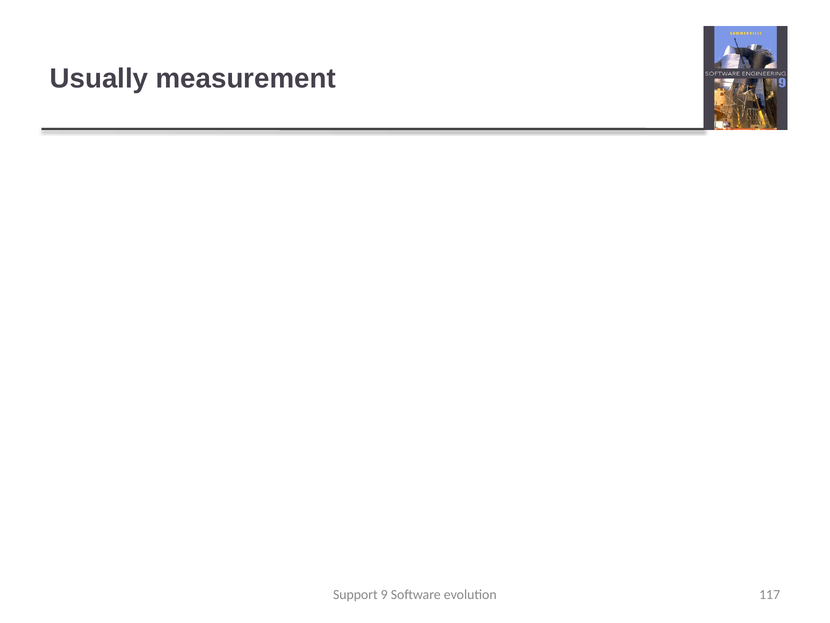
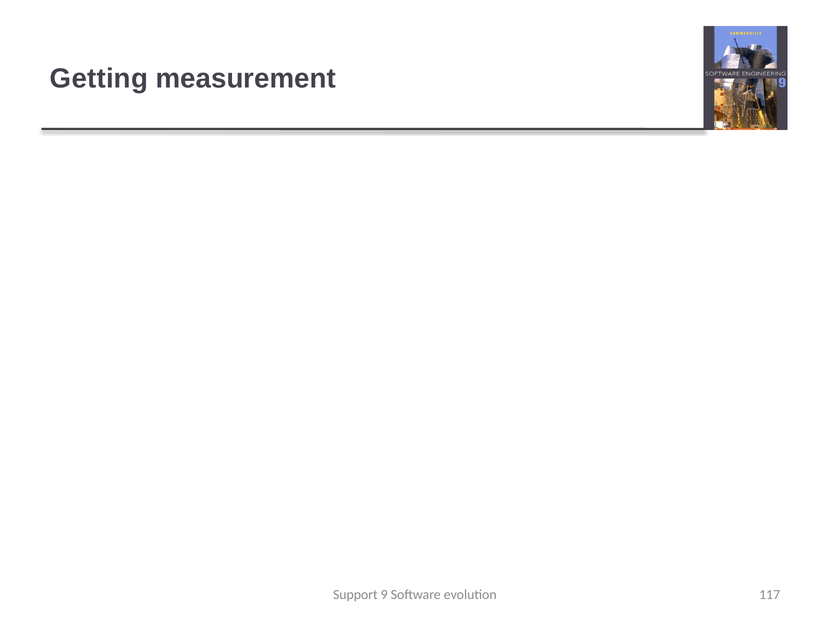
Usually: Usually -> Getting (99, 79)
